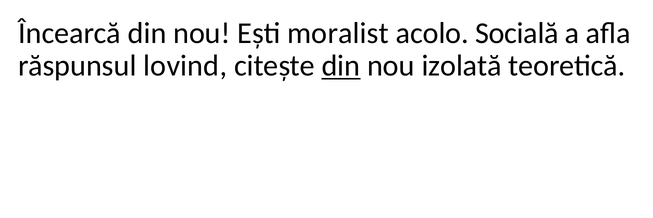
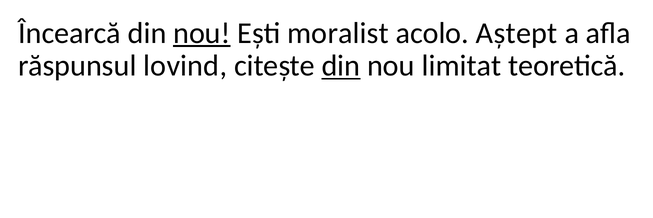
nou underline: none -> present (202, 33)
Socială: Socială -> Aștept (517, 33)
izolată: izolată -> limitat (462, 66)
